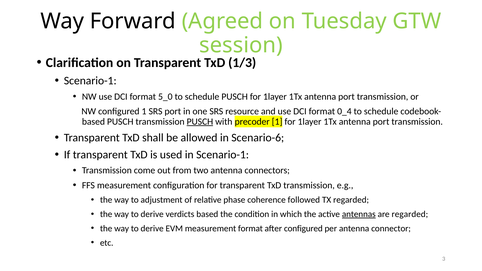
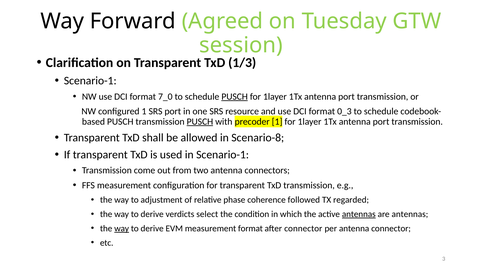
5_0: 5_0 -> 7_0 (165, 97)
PUSCH underline: none -> present (235, 97)
0_4: 0_4 -> 0_3 (344, 111)
Scenario-6: Scenario-6 -> Scenario-8 (258, 138)
verdicts based: based -> select (207, 214)
are regarded: regarded -> antennas (410, 214)
way underline: none -> present (122, 229)
after configured: configured -> connector (303, 229)
